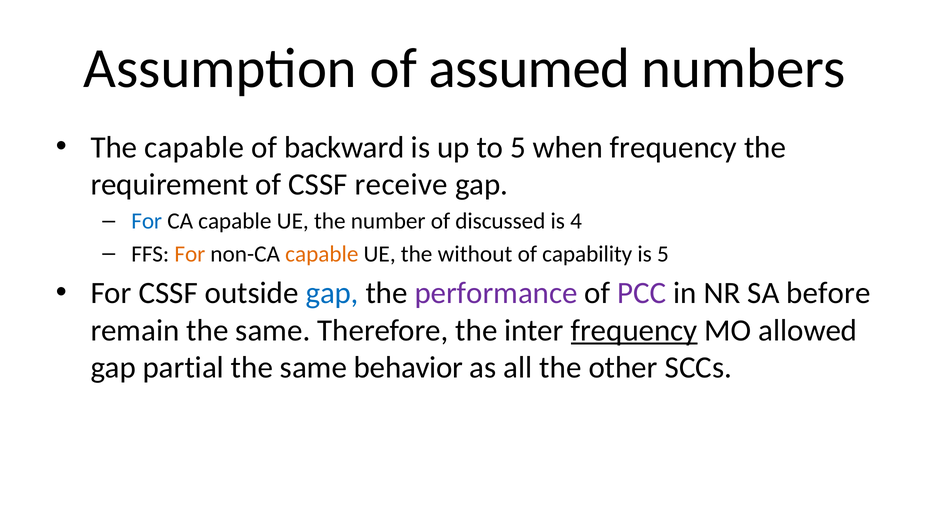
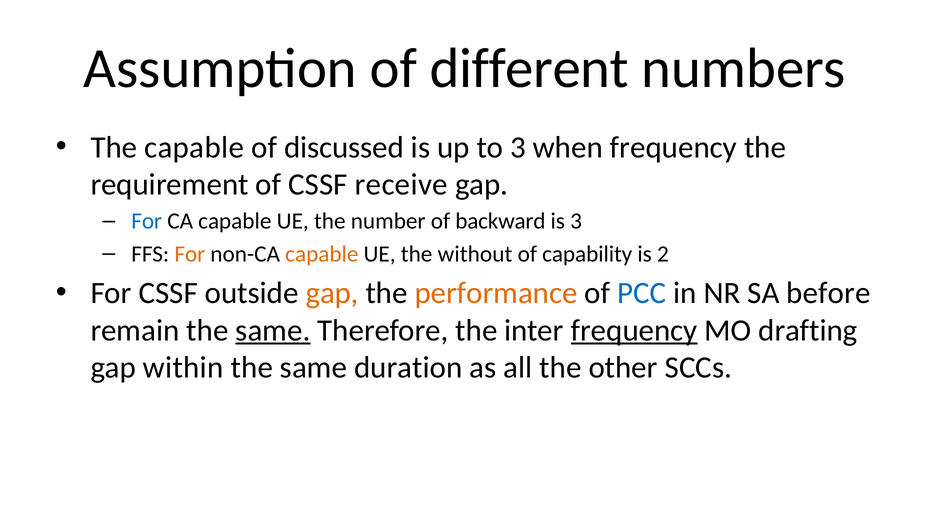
assumed: assumed -> different (529, 68)
backward: backward -> discussed (344, 148)
to 5: 5 -> 3 (518, 148)
discussed: discussed -> backward (500, 221)
is 4: 4 -> 3 (576, 221)
is 5: 5 -> 2 (663, 254)
gap colour: blue -> orange (332, 293)
performance colour: purple -> orange (496, 293)
PCC colour: purple -> blue (642, 293)
same underline: none -> present (273, 330)
allowed: allowed -> drafting (808, 330)
partial: partial -> within (183, 368)
behavior: behavior -> duration (408, 368)
